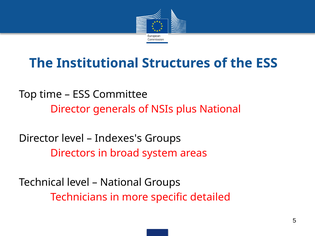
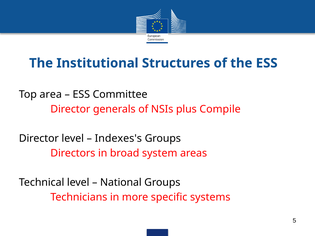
time: time -> area (51, 94)
plus National: National -> Compile (220, 109)
detailed: detailed -> systems (210, 197)
